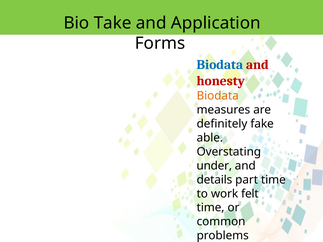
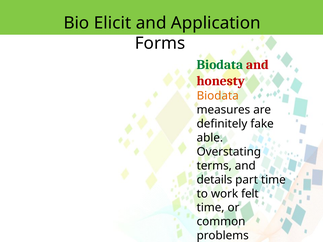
Take: Take -> Elicit (113, 23)
Biodata colour: blue -> green (220, 65)
under: under -> terms (214, 166)
